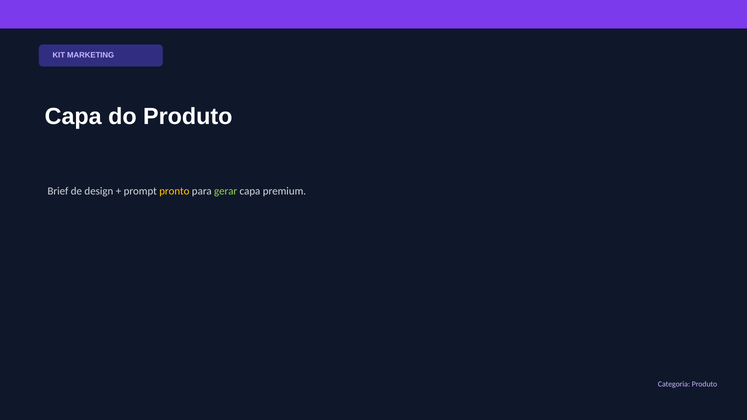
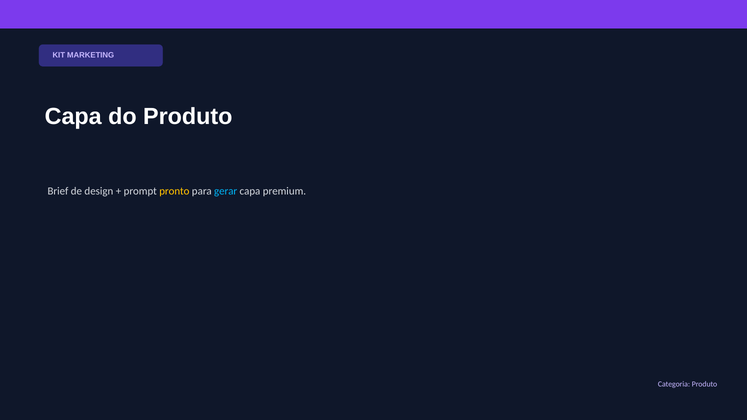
gerar colour: light green -> light blue (226, 191)
